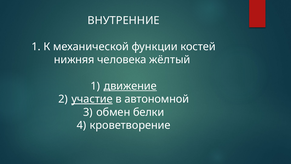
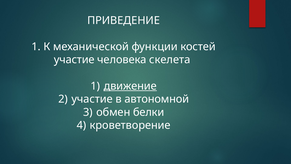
ВНУТРЕННИЕ: ВНУТРЕННИЕ -> ПРИВЕДЕНИЕ (124, 20)
нижняя: нижняя -> участие (74, 60)
жёлтый: жёлтый -> скелета (170, 60)
участие underline: present -> none (92, 99)
